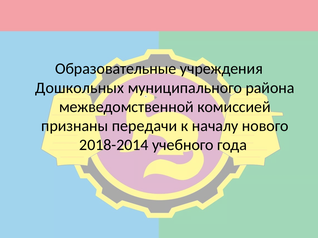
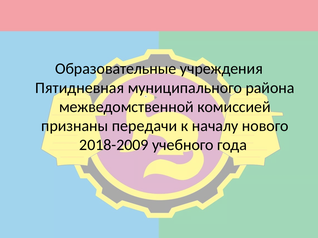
Дошкольных: Дошкольных -> Пятидневная (80, 88)
2018-2014: 2018-2014 -> 2018-2009 (114, 145)
